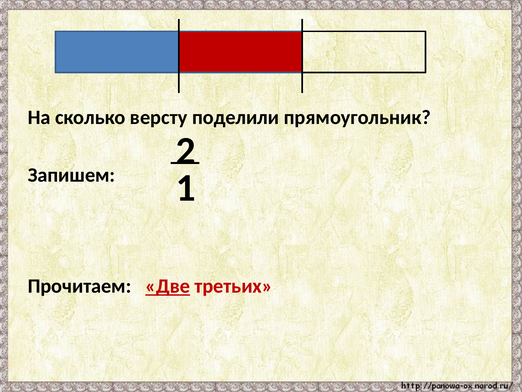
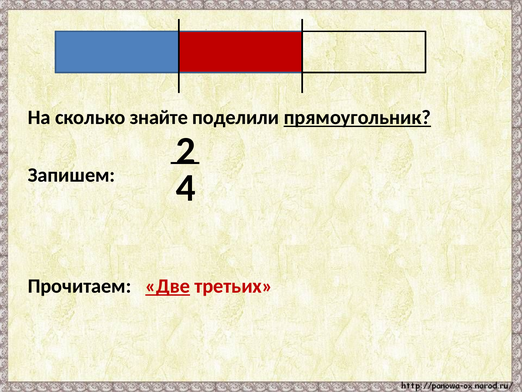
версту: версту -> знайте (159, 117)
прямоугольник underline: none -> present (357, 117)
1: 1 -> 4 (186, 188)
